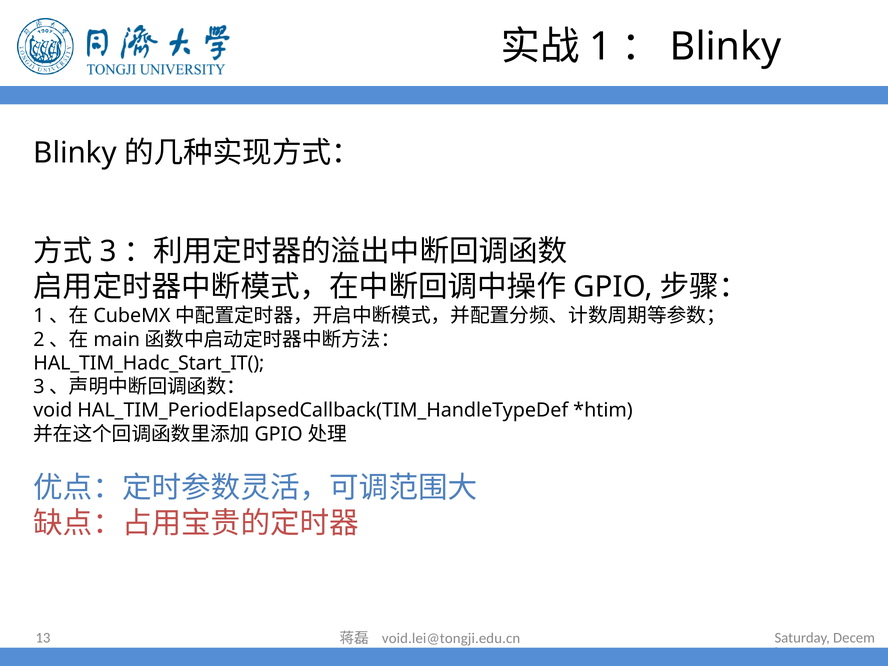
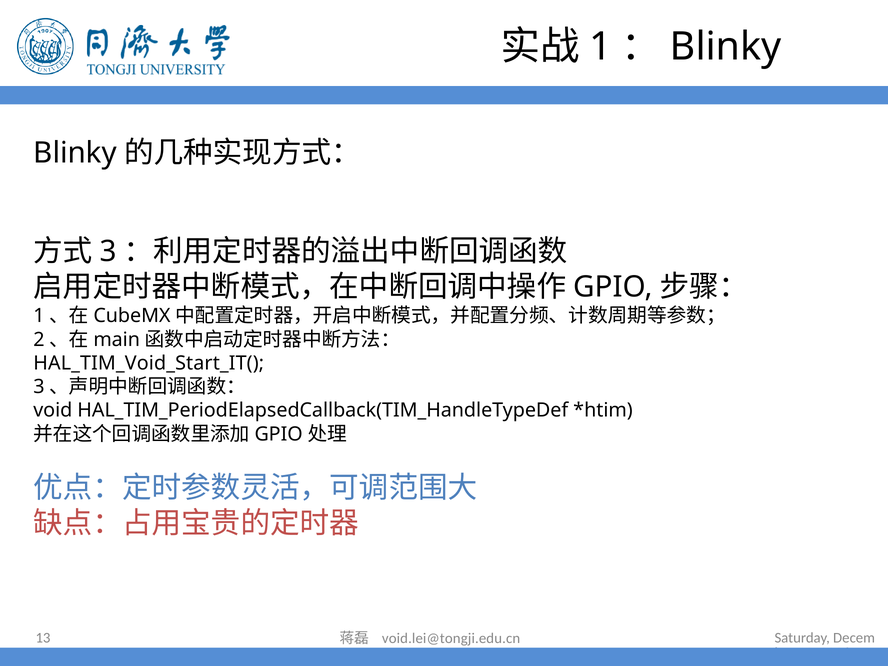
HAL_TIM_Hadc_Start_IT(: HAL_TIM_Hadc_Start_IT( -> HAL_TIM_Void_Start_IT( (149, 363)
